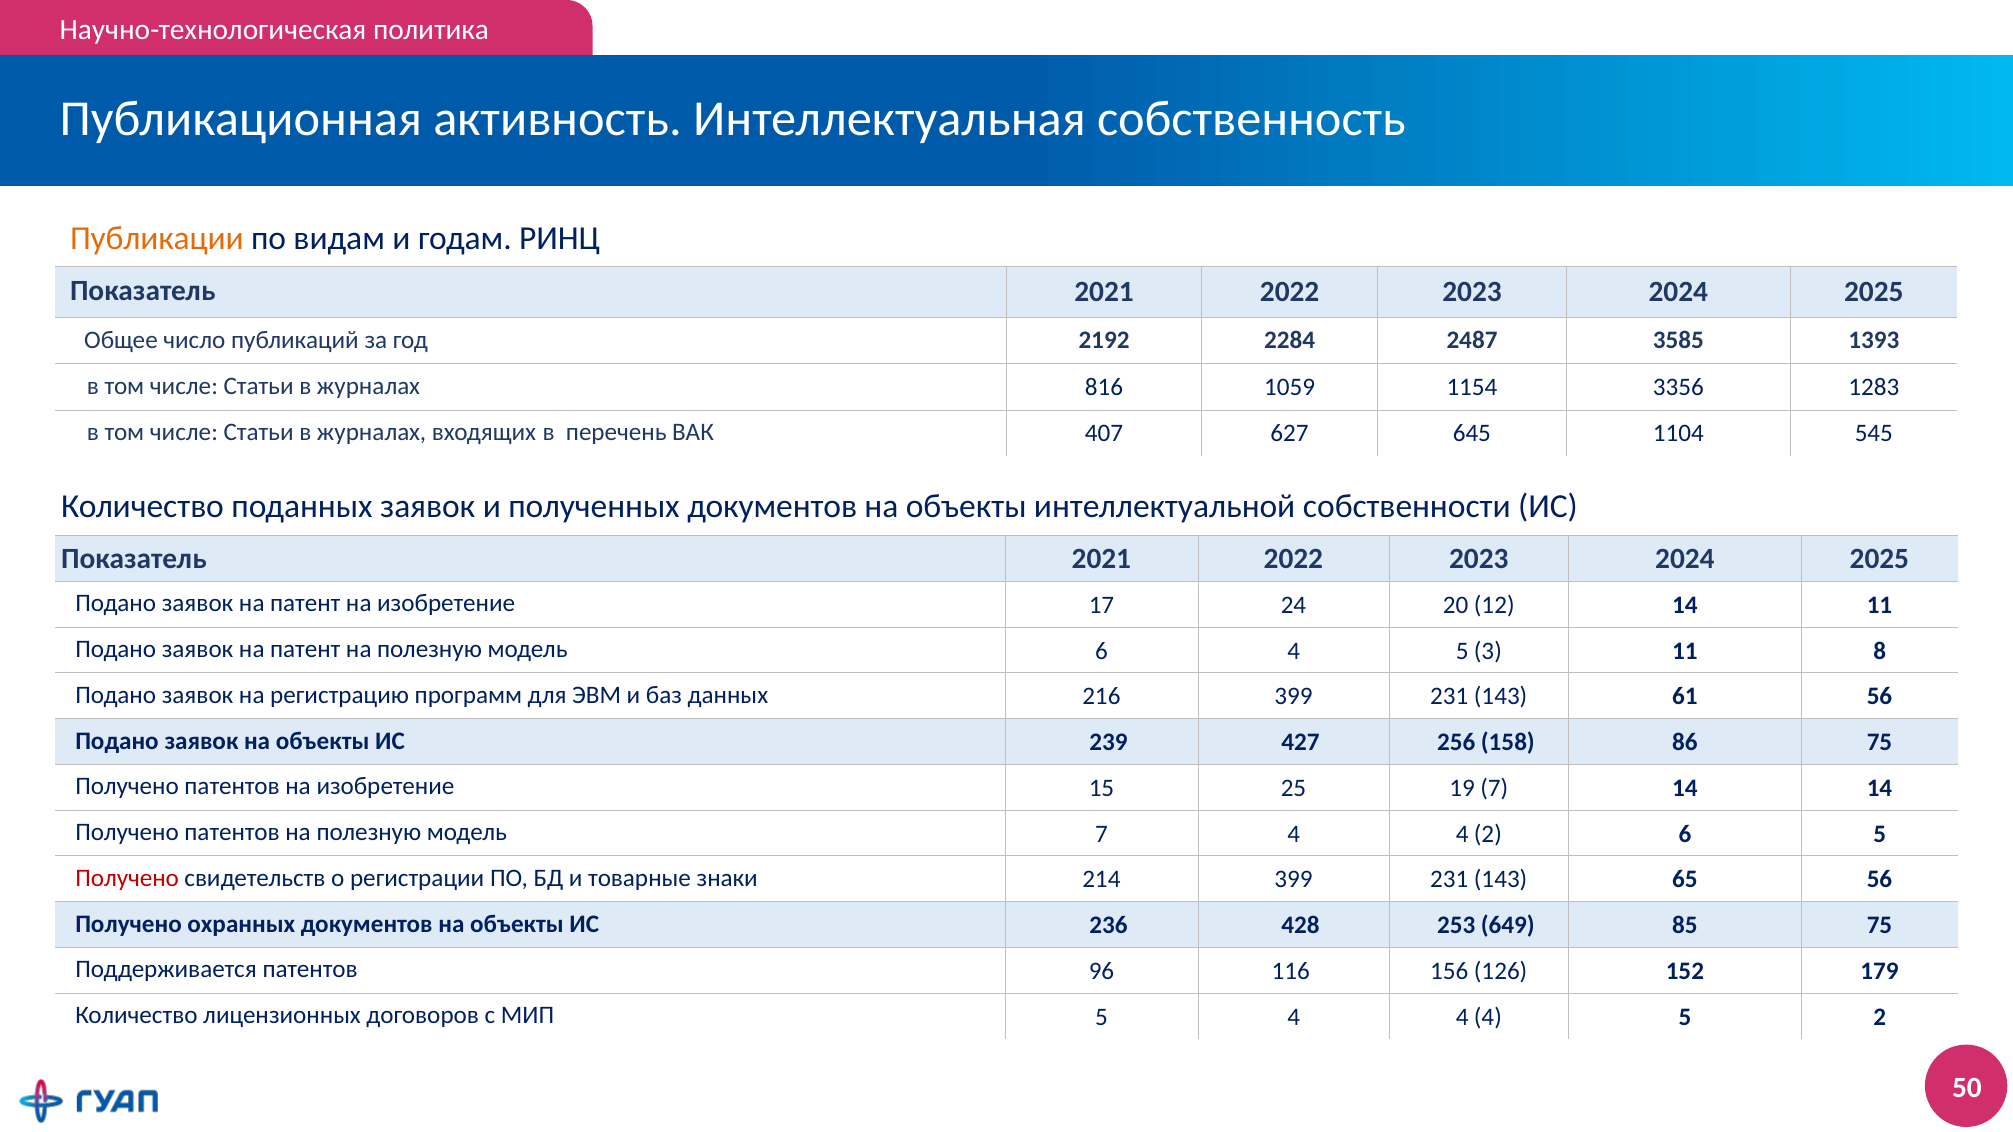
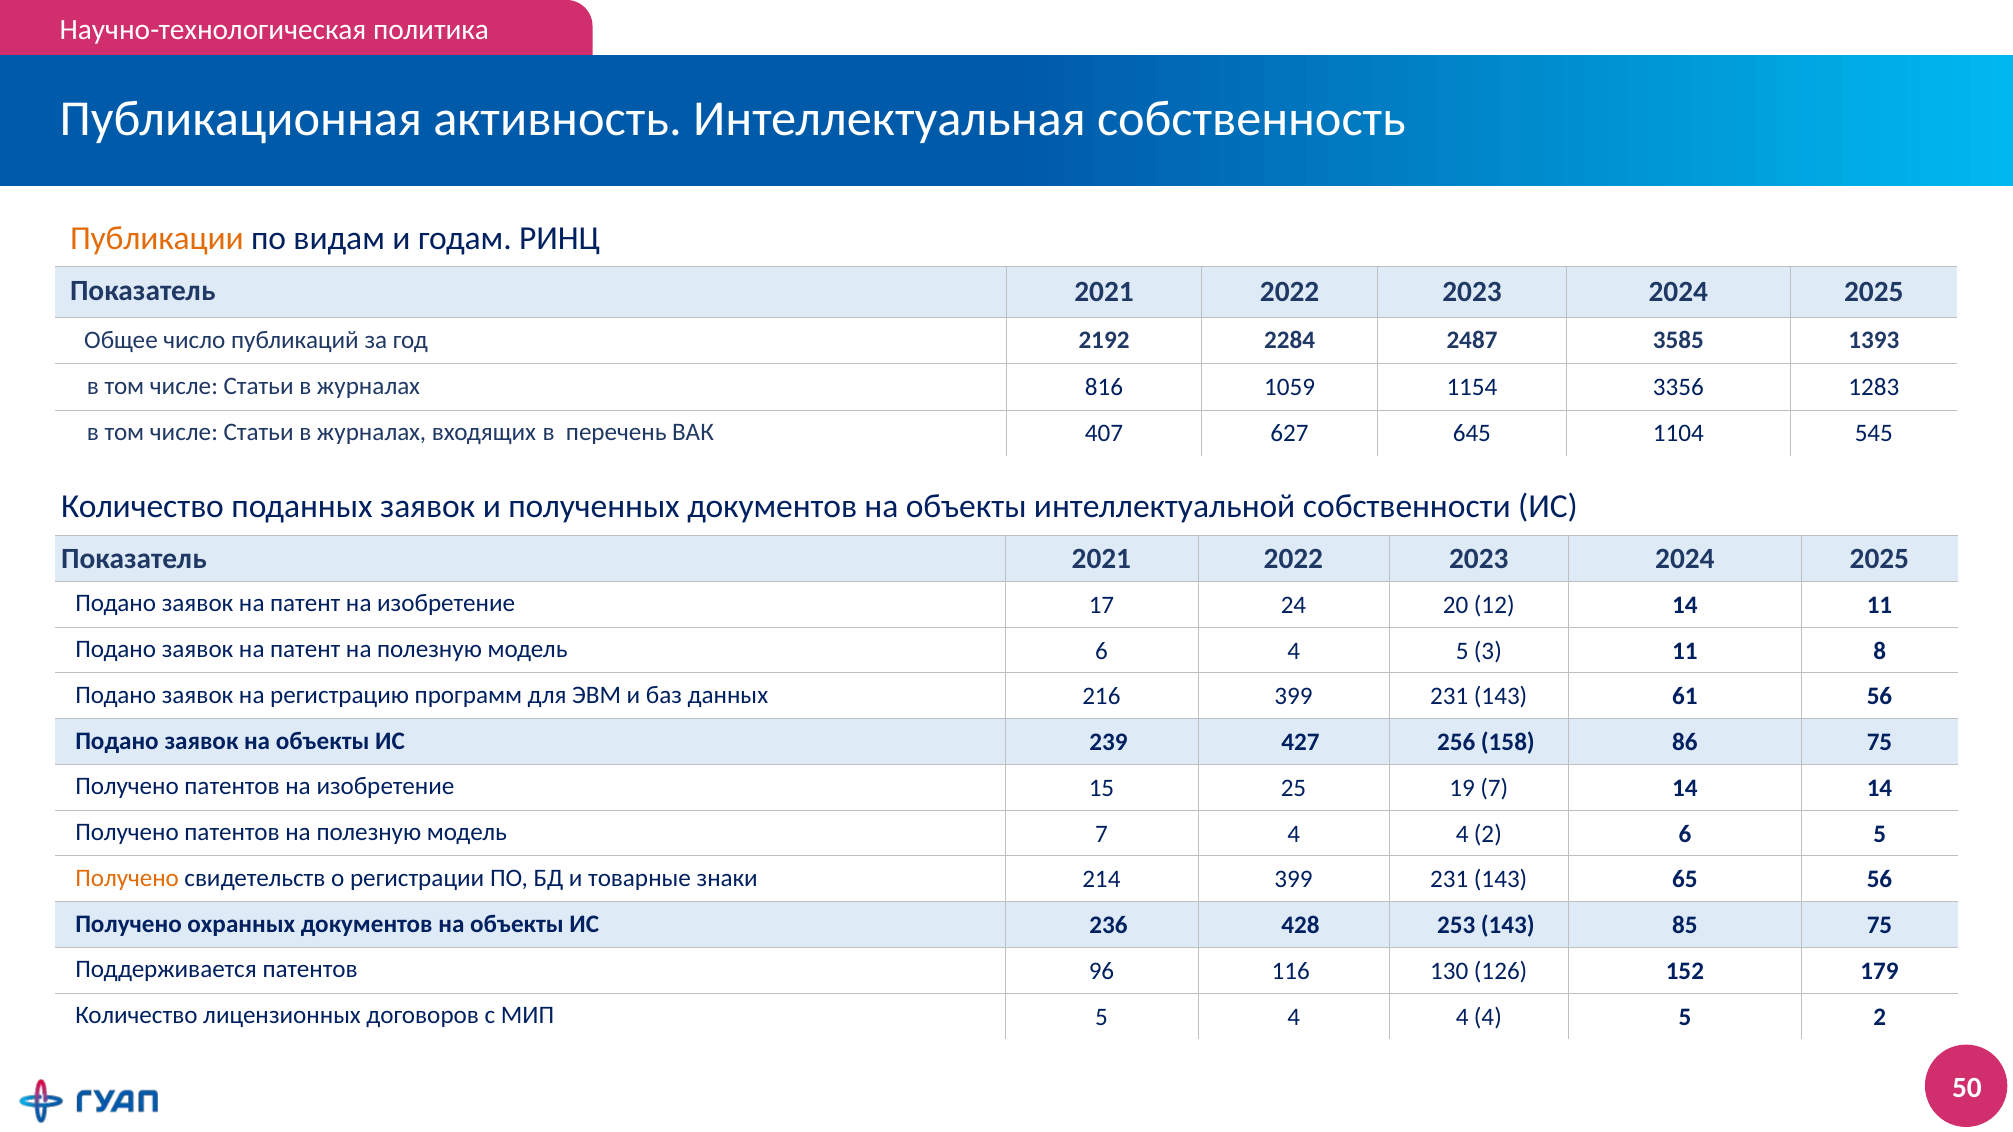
Получено colour: red -> orange (127, 878)
253 649: 649 -> 143 (1508, 926)
156: 156 -> 130 (1449, 971)
